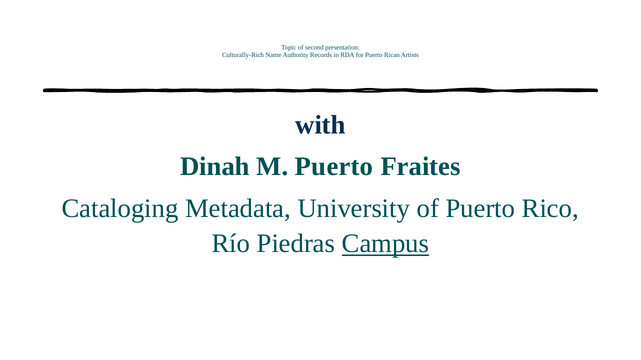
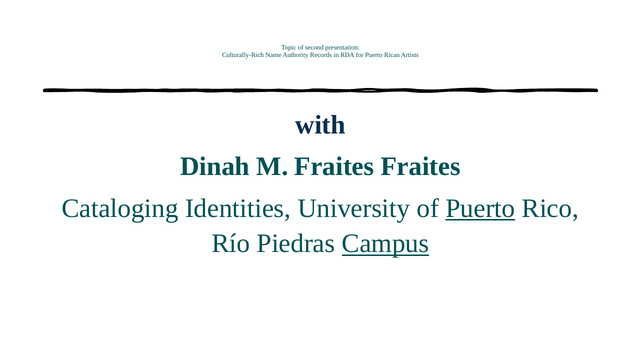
M Puerto: Puerto -> Fraites (334, 167)
Metadata: Metadata -> Identities (238, 209)
Puerto underline: none -> present (480, 209)
